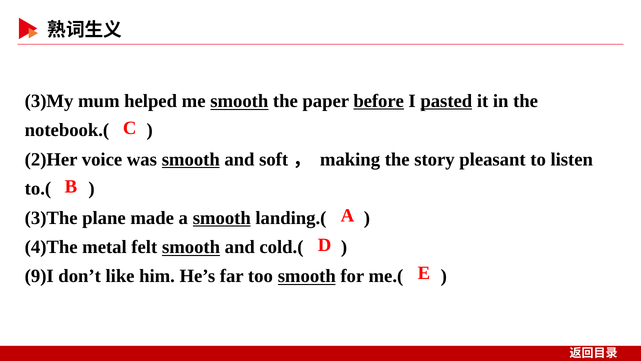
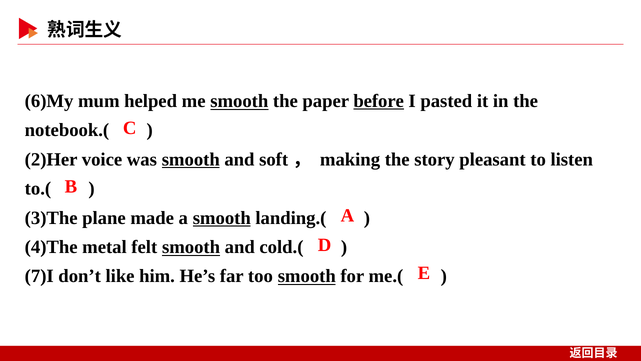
3)My: 3)My -> 6)My (49, 101)
pasted underline: present -> none (446, 101)
9)I: 9)I -> 7)I (39, 276)
